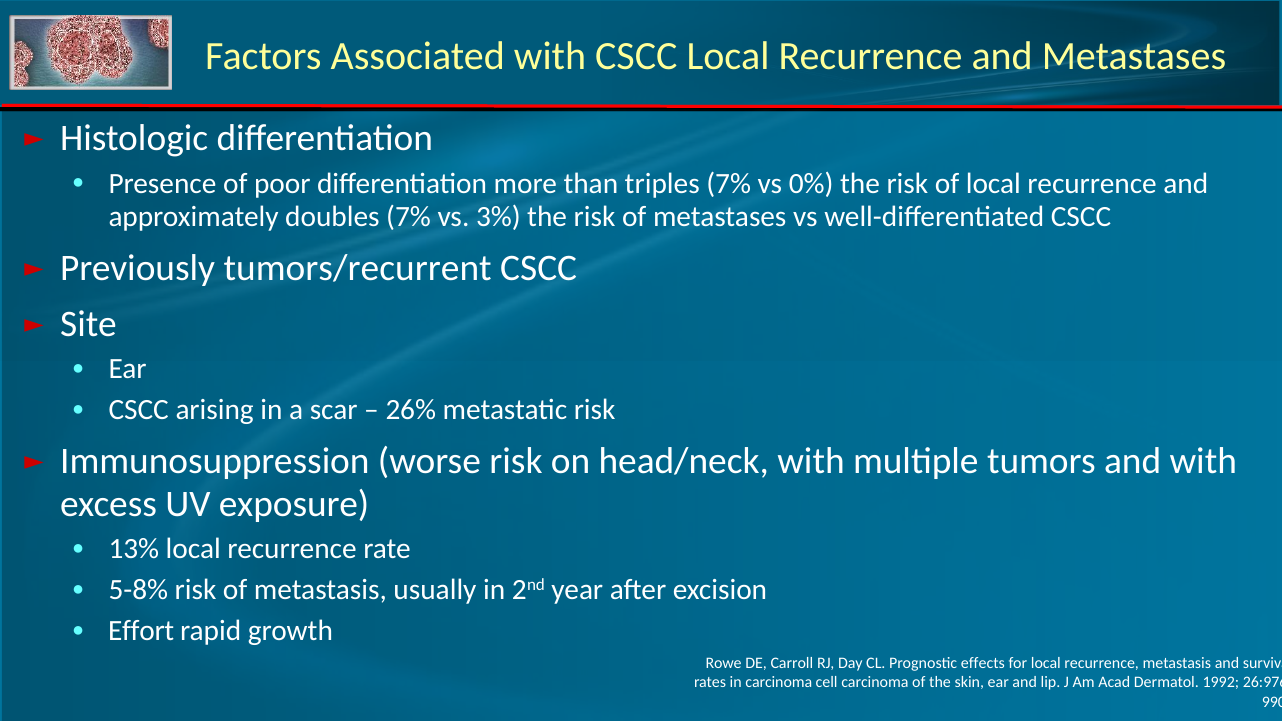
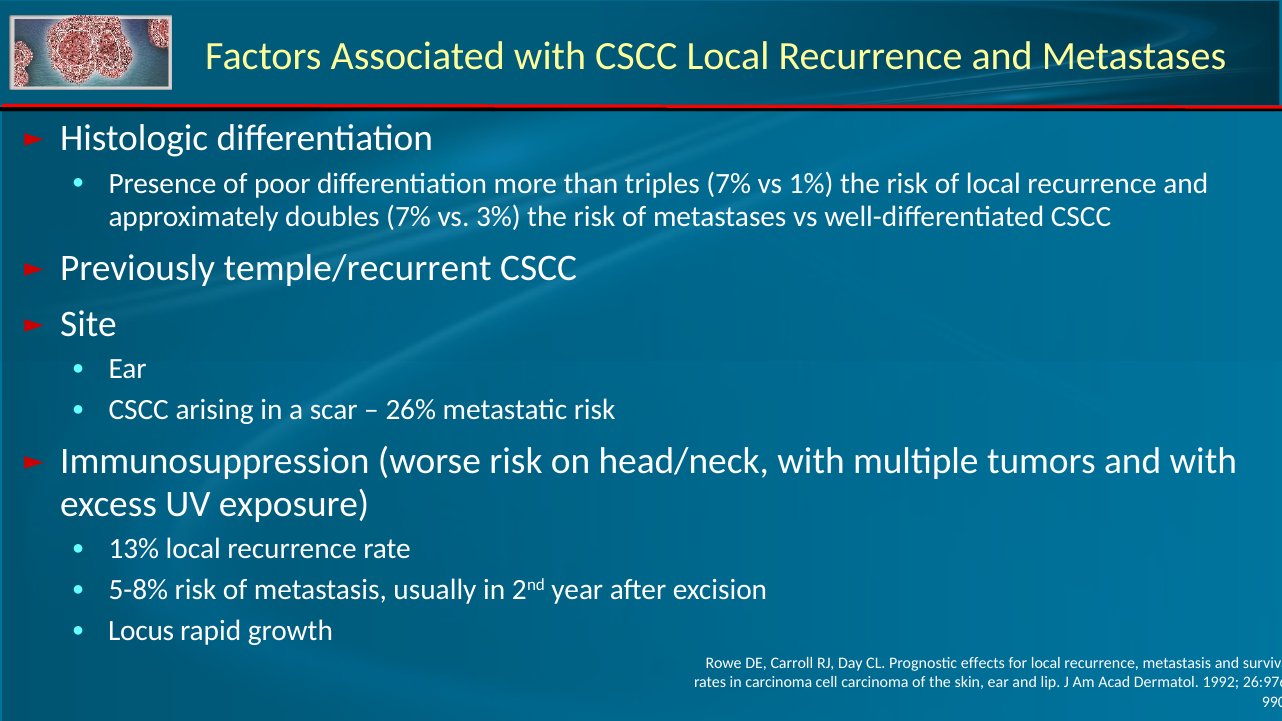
0%: 0% -> 1% (811, 183)
tumors/recurrent: tumors/recurrent -> temple/recurrent (358, 268)
Effort: Effort -> Locus (141, 631)
